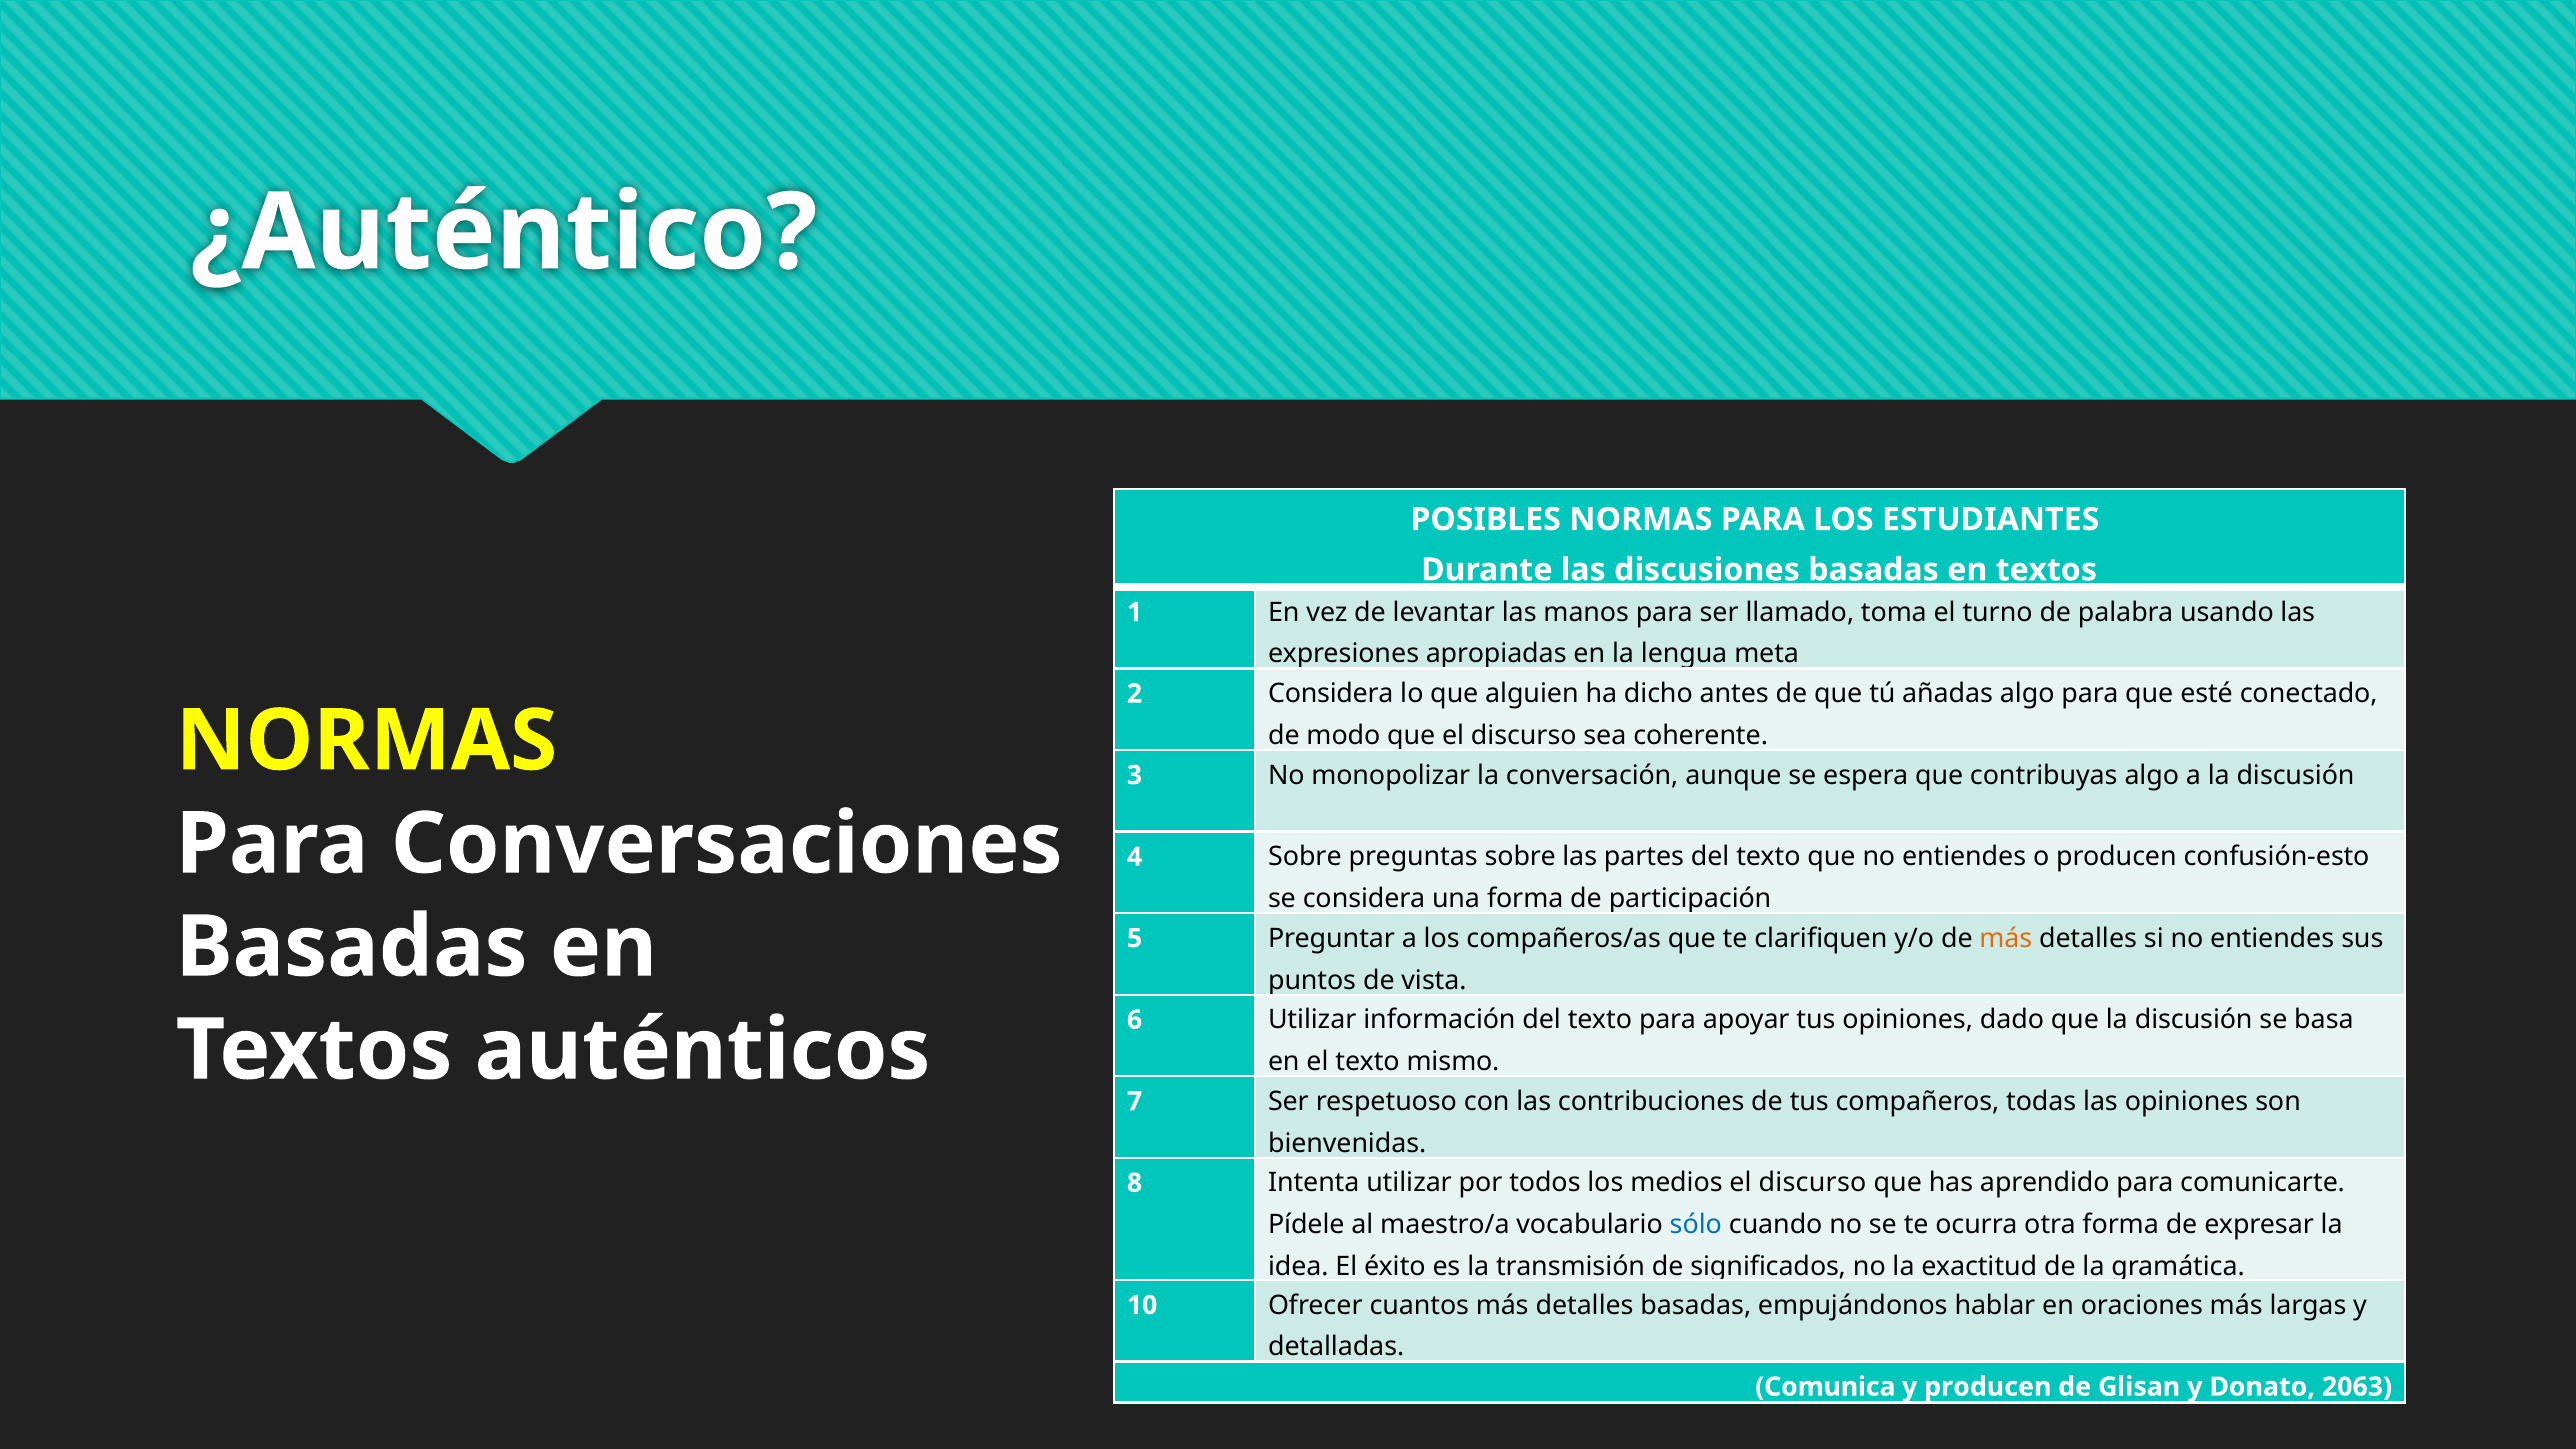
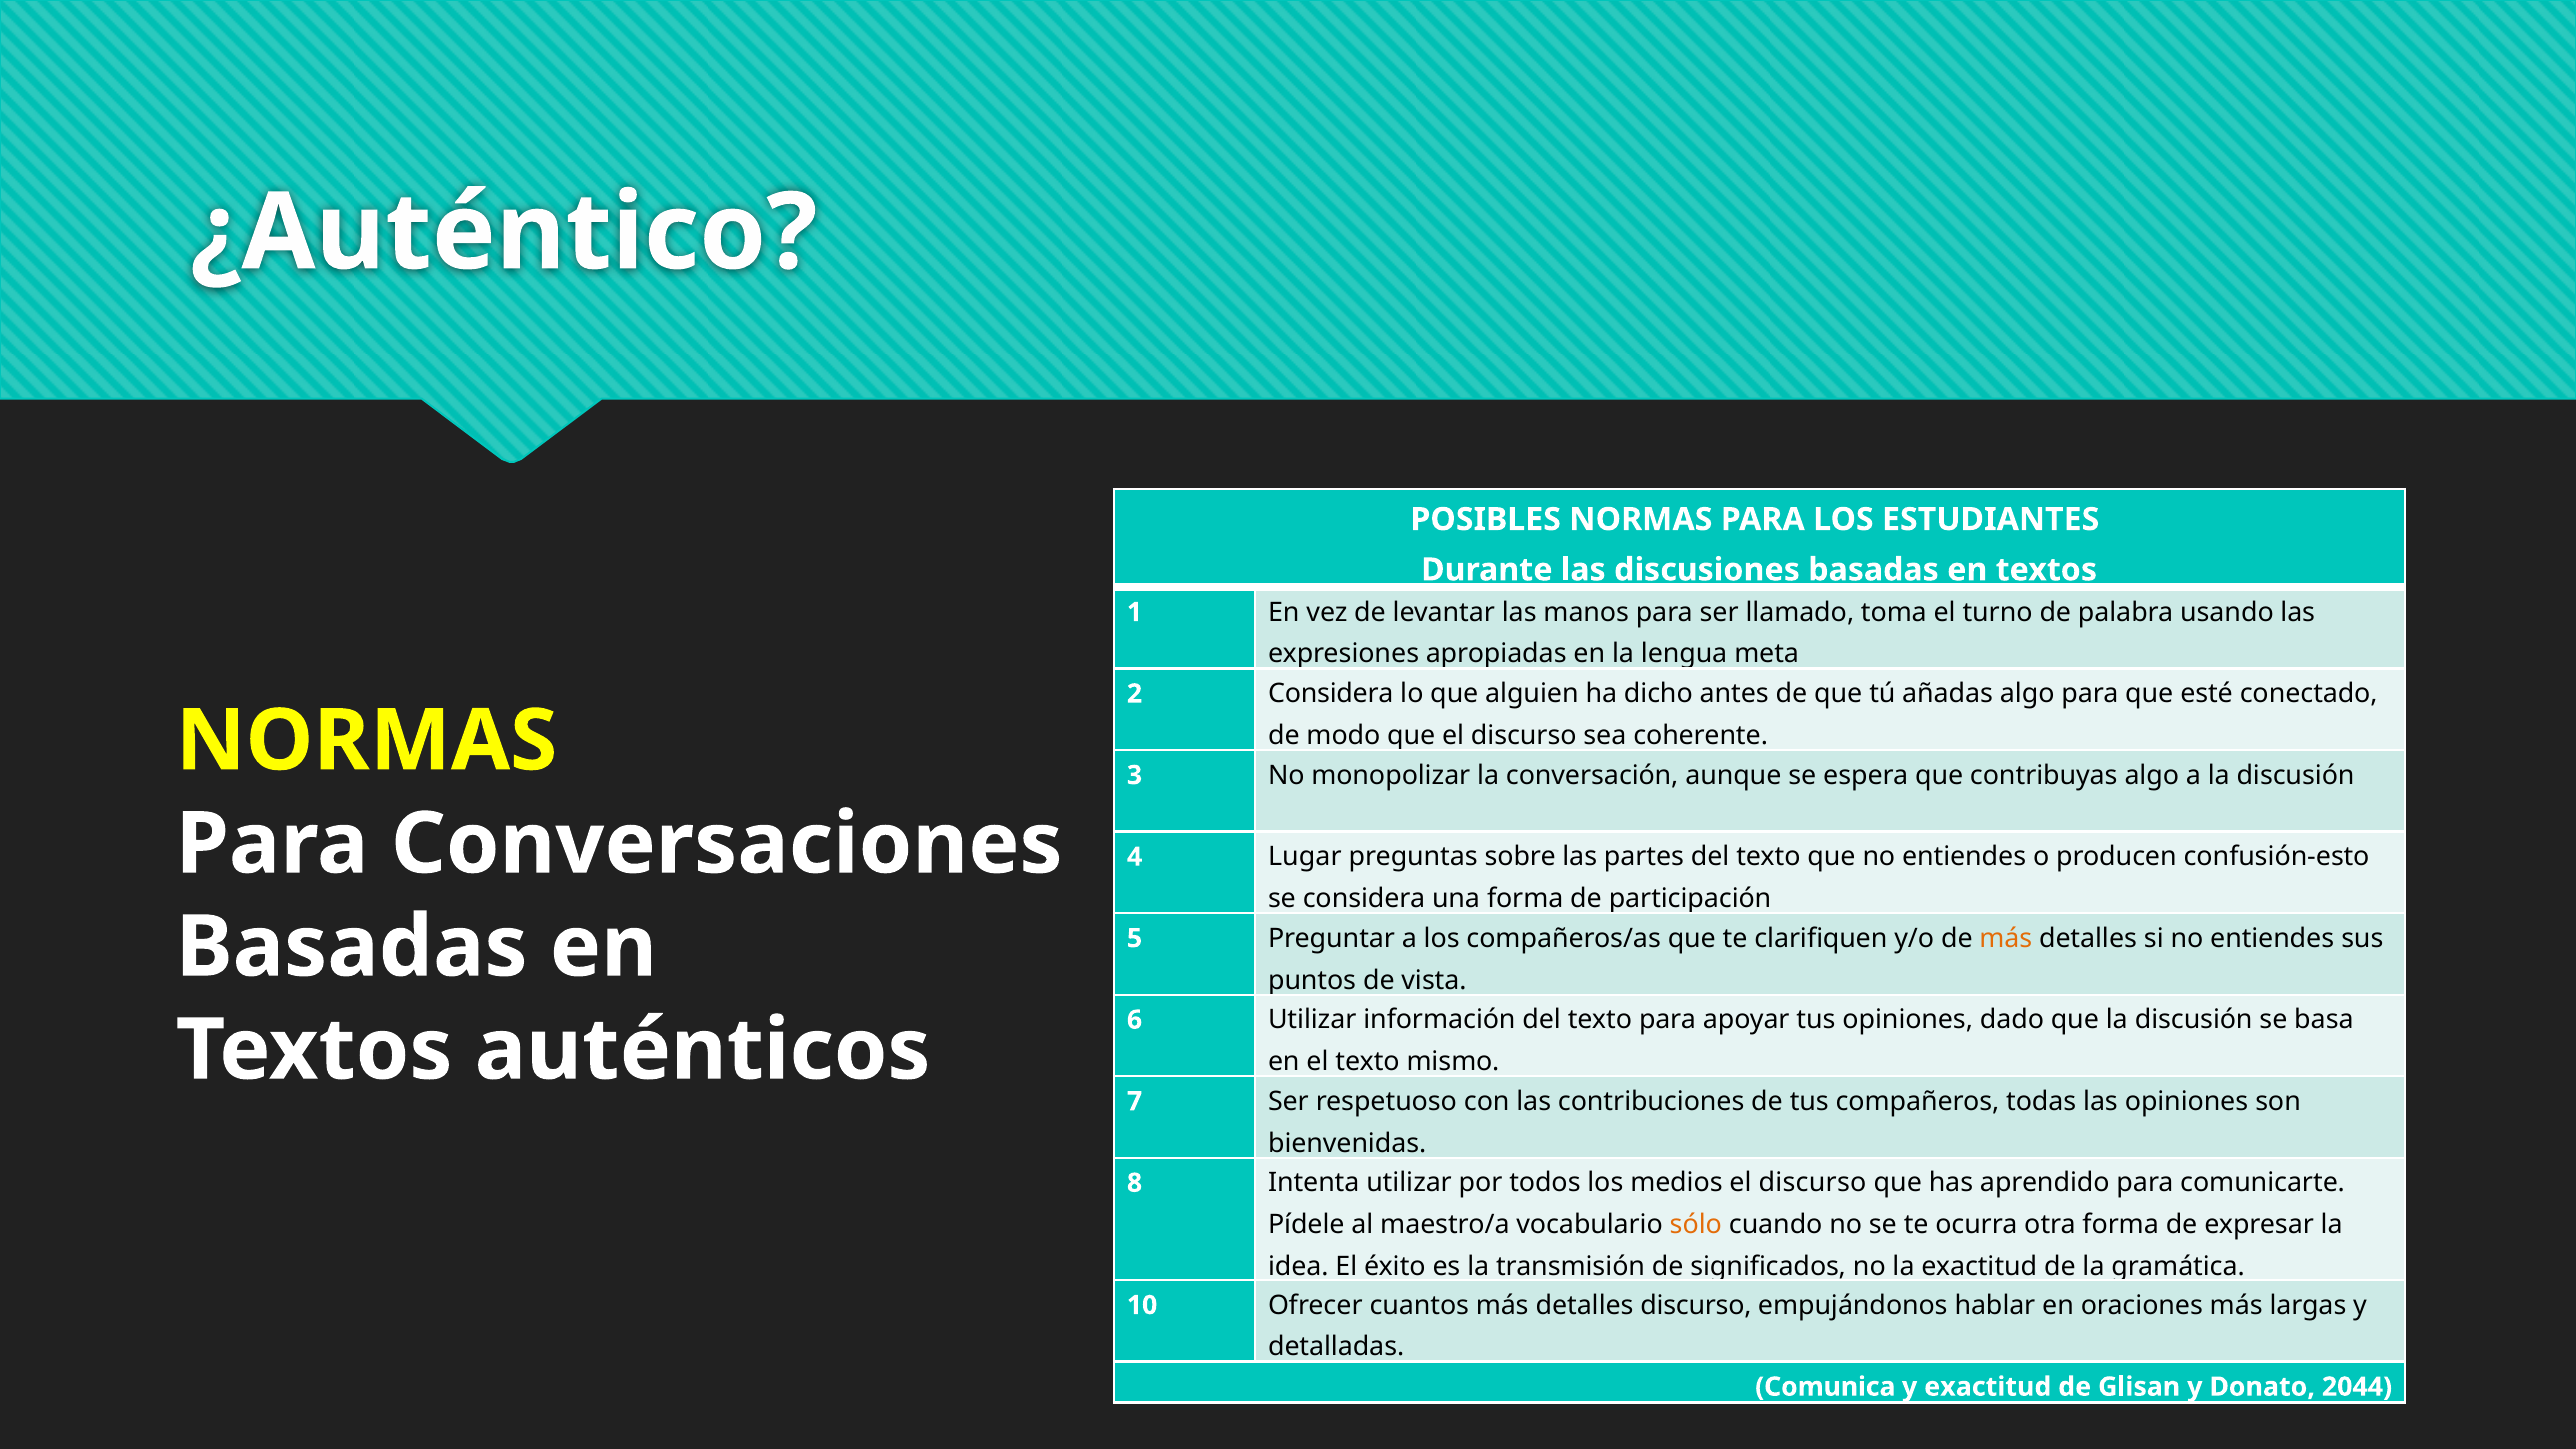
4 Sobre: Sobre -> Lugar (1305, 857)
sólo colour: blue -> orange (1696, 1225)
detalles basadas: basadas -> discurso (1696, 1305)
y producen: producen -> exactitud (1988, 1387)
2063: 2063 -> 2044 (2357, 1387)
